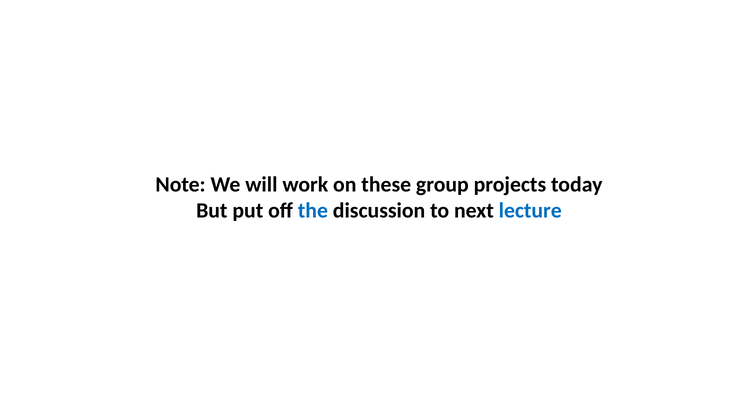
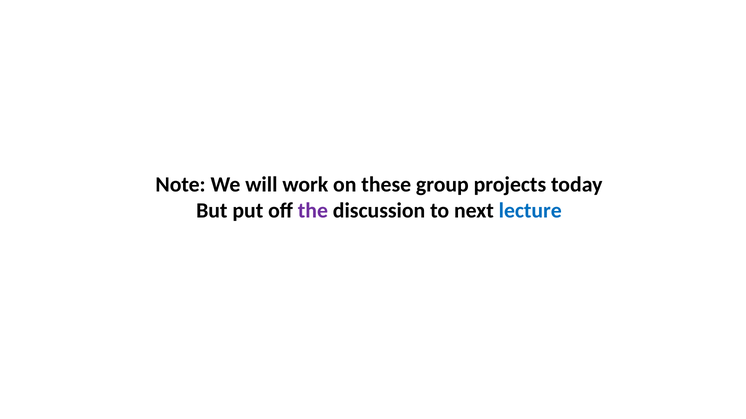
the colour: blue -> purple (313, 211)
